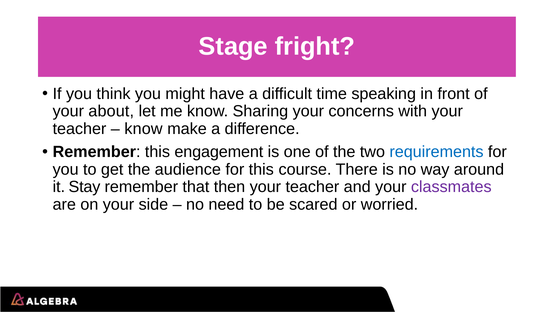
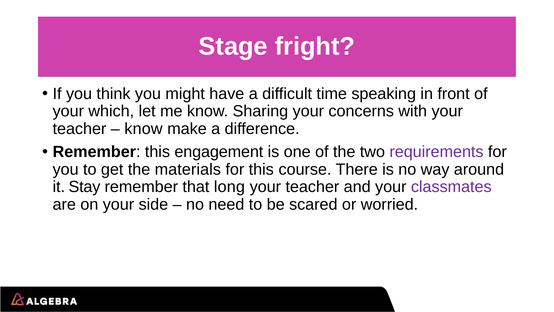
about: about -> which (111, 111)
requirements colour: blue -> purple (436, 152)
audience: audience -> materials (188, 169)
then: then -> long (229, 187)
